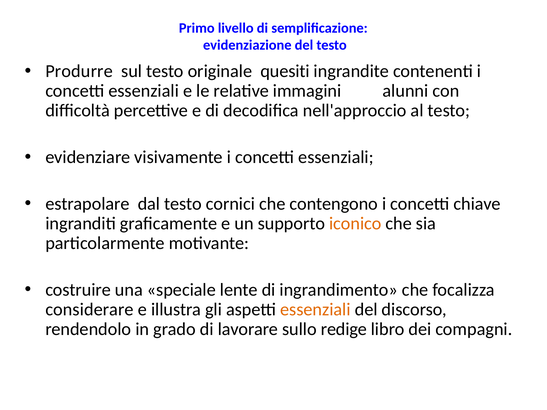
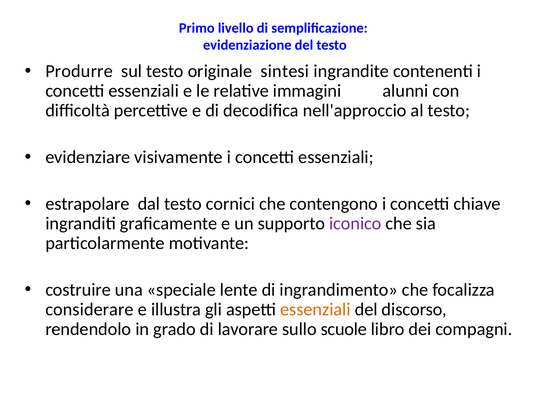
quesiti: quesiti -> sintesi (285, 71)
iconico colour: orange -> purple (355, 224)
redige: redige -> scuole (344, 329)
